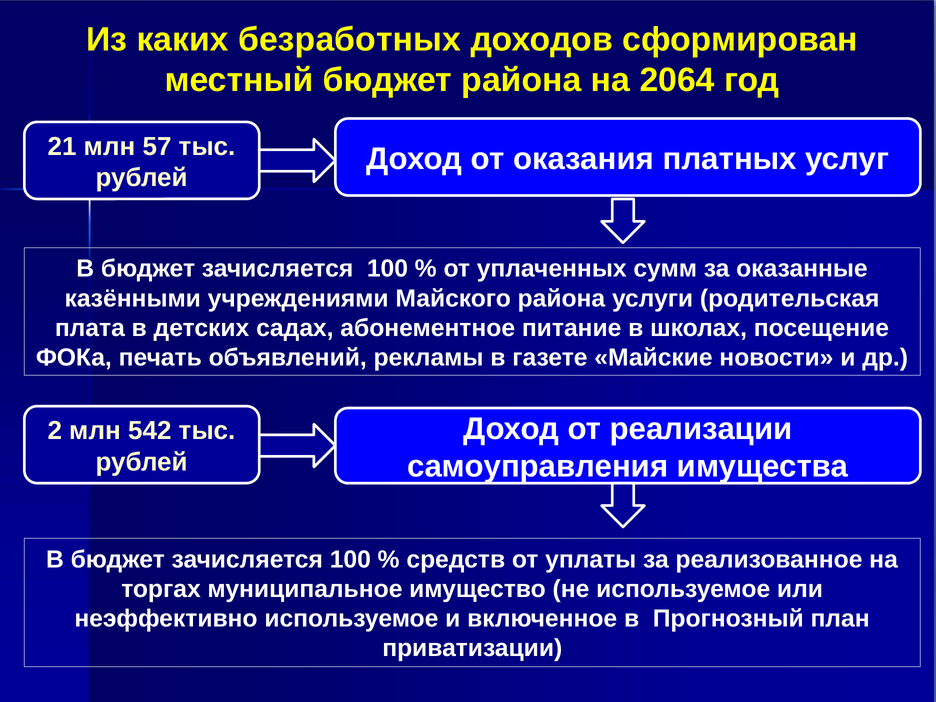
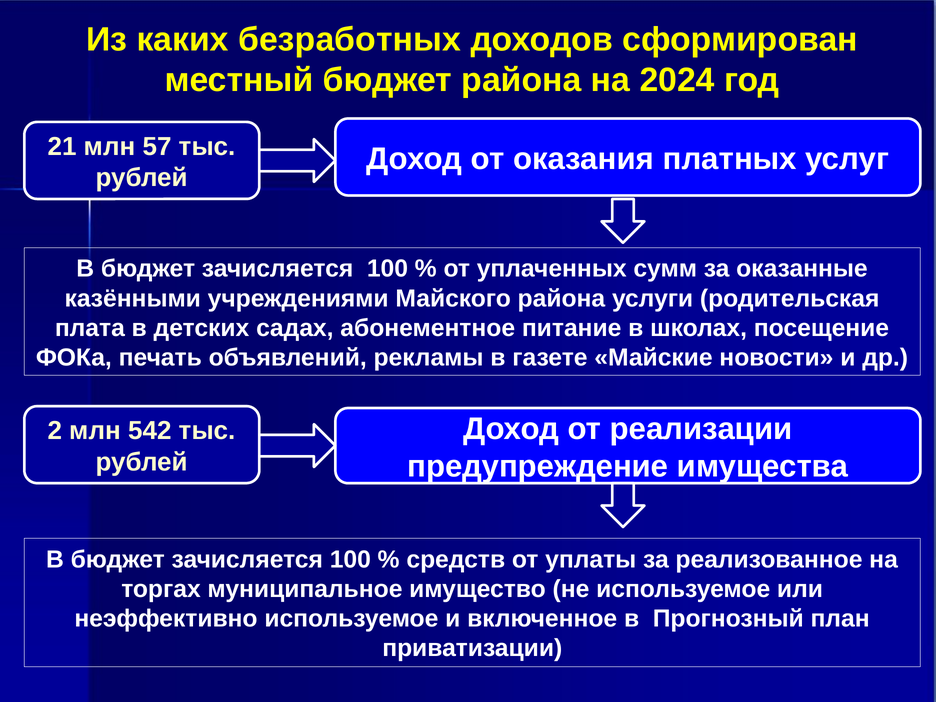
2064: 2064 -> 2024 (677, 80)
самоуправления: самоуправления -> предупреждение (538, 467)
